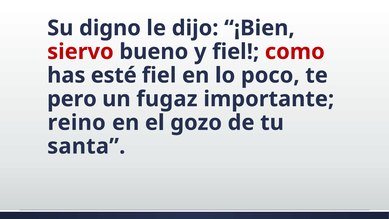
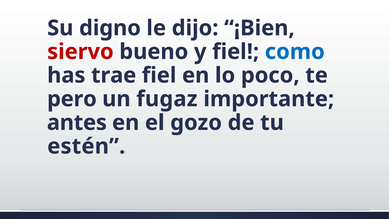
como colour: red -> blue (295, 52)
esté: esté -> trae (114, 75)
reino: reino -> antes (77, 123)
santa: santa -> estén (86, 146)
